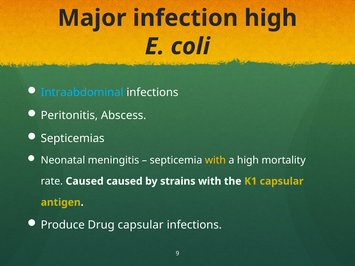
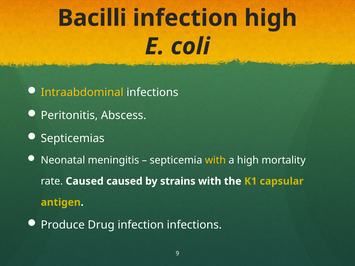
Major: Major -> Bacilli (92, 18)
Intraabdominal colour: light blue -> yellow (82, 92)
Drug capsular: capsular -> infection (141, 225)
